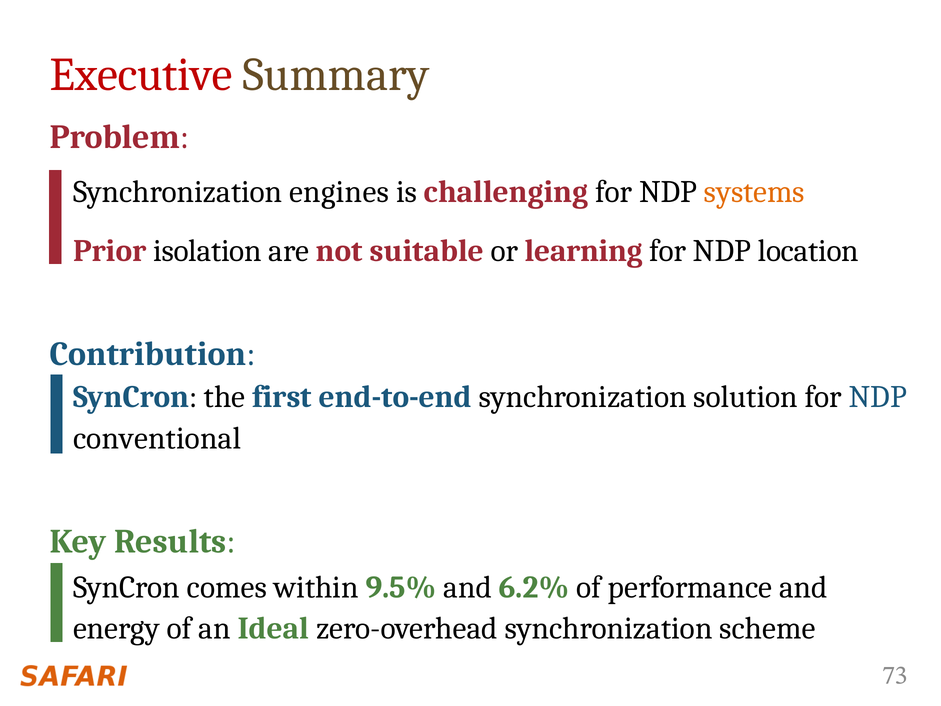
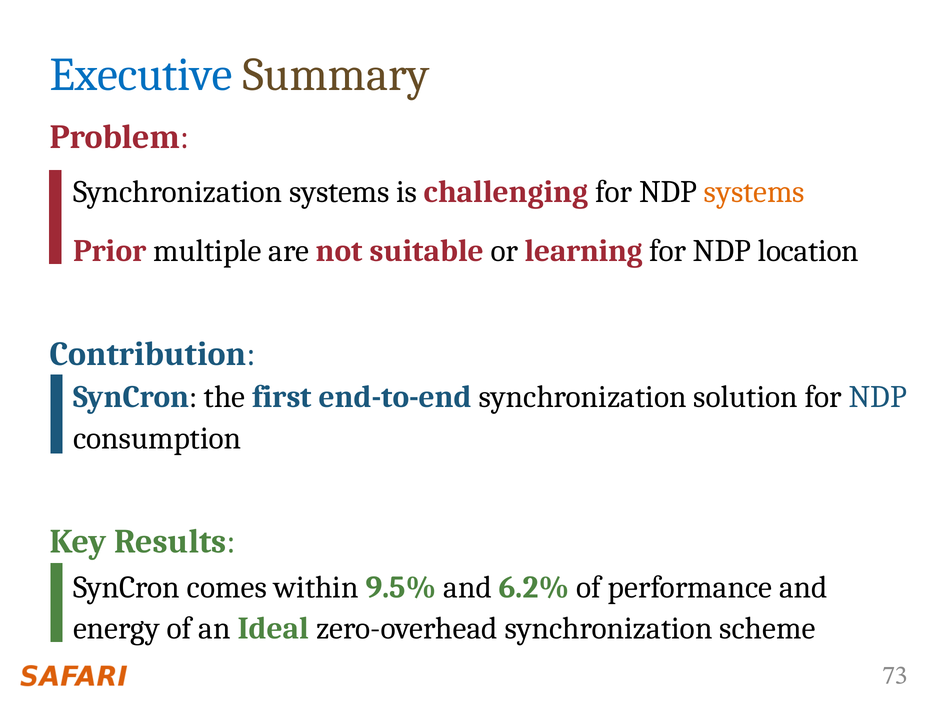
Executive colour: red -> blue (141, 74)
Synchronization engines: engines -> systems (339, 192)
isolation: isolation -> multiple (207, 251)
conventional: conventional -> consumption (157, 438)
